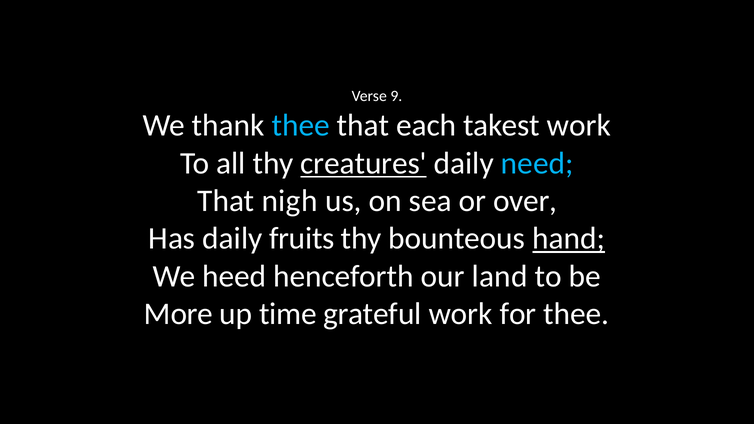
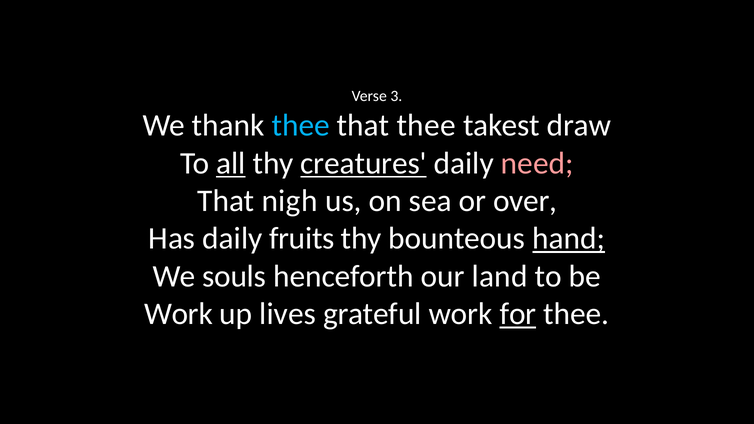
9: 9 -> 3 (396, 96)
that each: each -> thee (426, 126)
takest work: work -> draw (579, 126)
all underline: none -> present (231, 163)
need colour: light blue -> pink (537, 163)
heed: heed -> souls (234, 276)
More: More -> Work (178, 314)
time: time -> lives (288, 314)
for underline: none -> present (518, 314)
